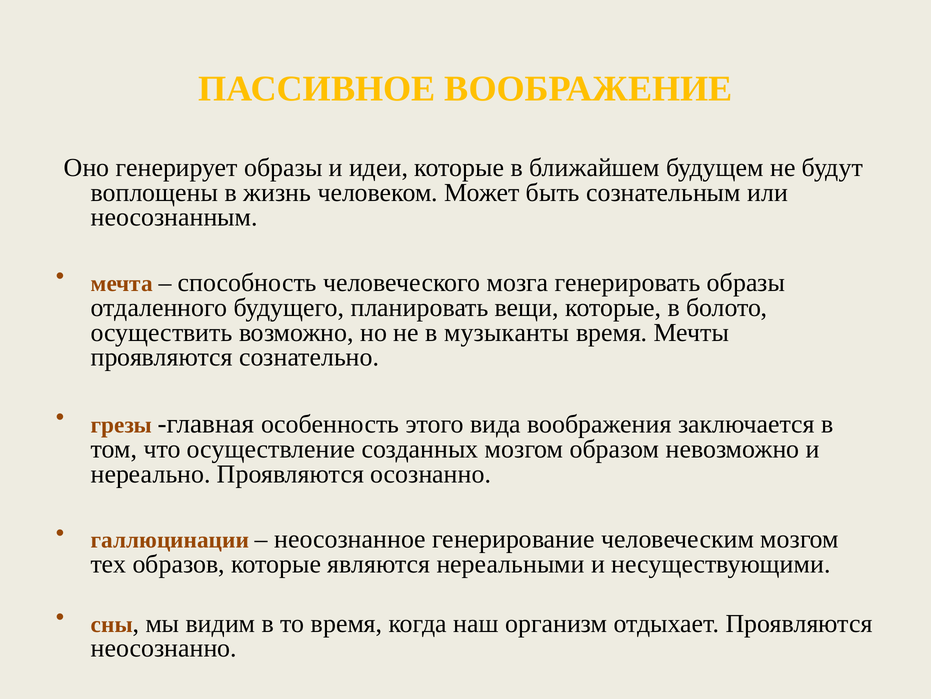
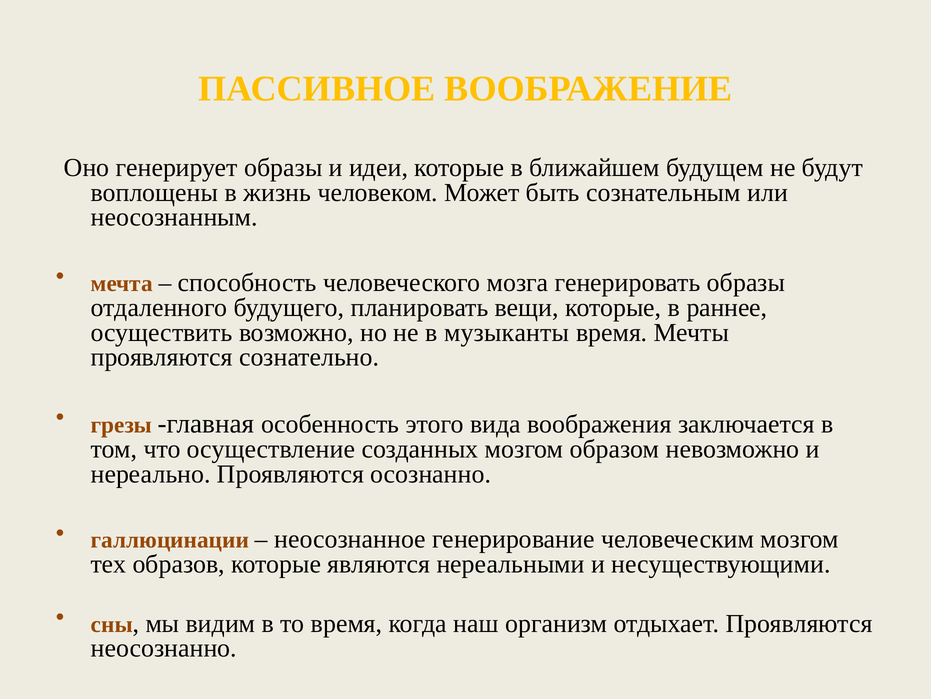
болото: болото -> раннее (727, 307)
